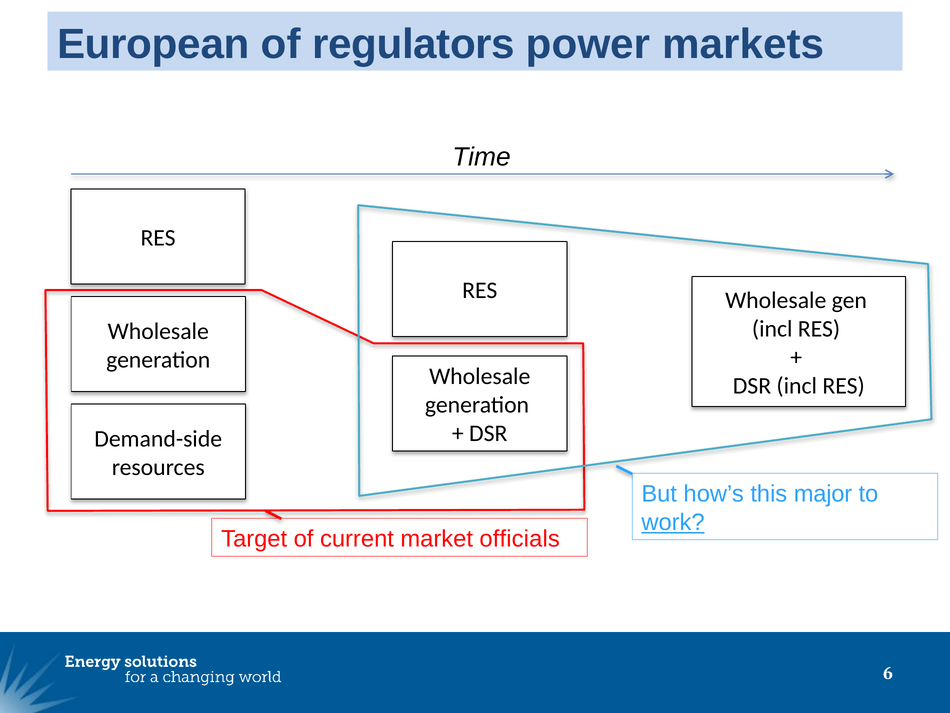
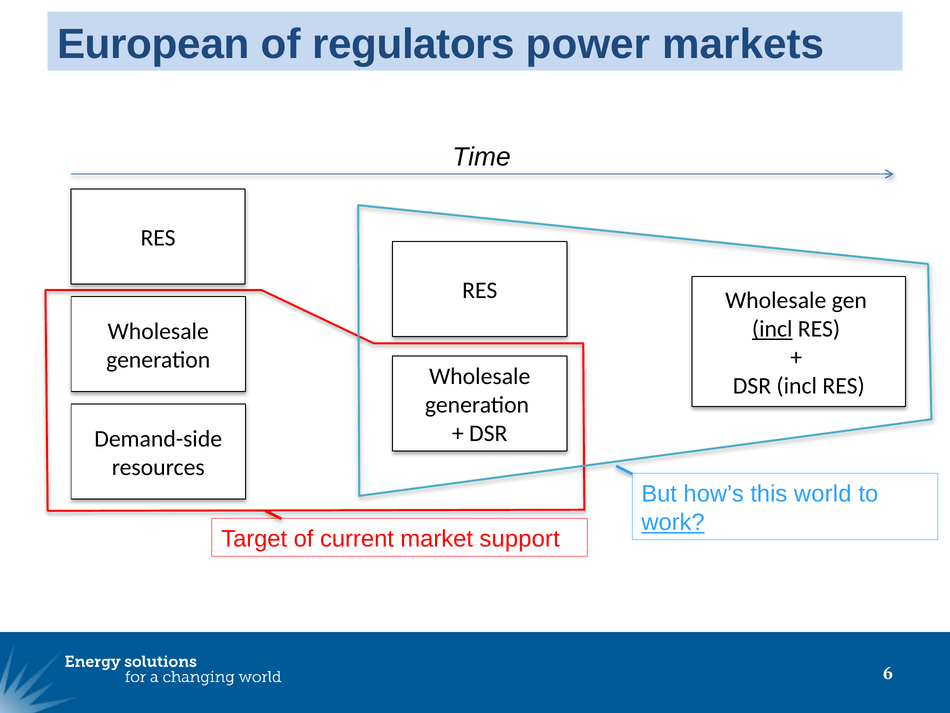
incl underline: none -> present (772, 329)
major: major -> world (823, 494)
officials: officials -> support (520, 539)
